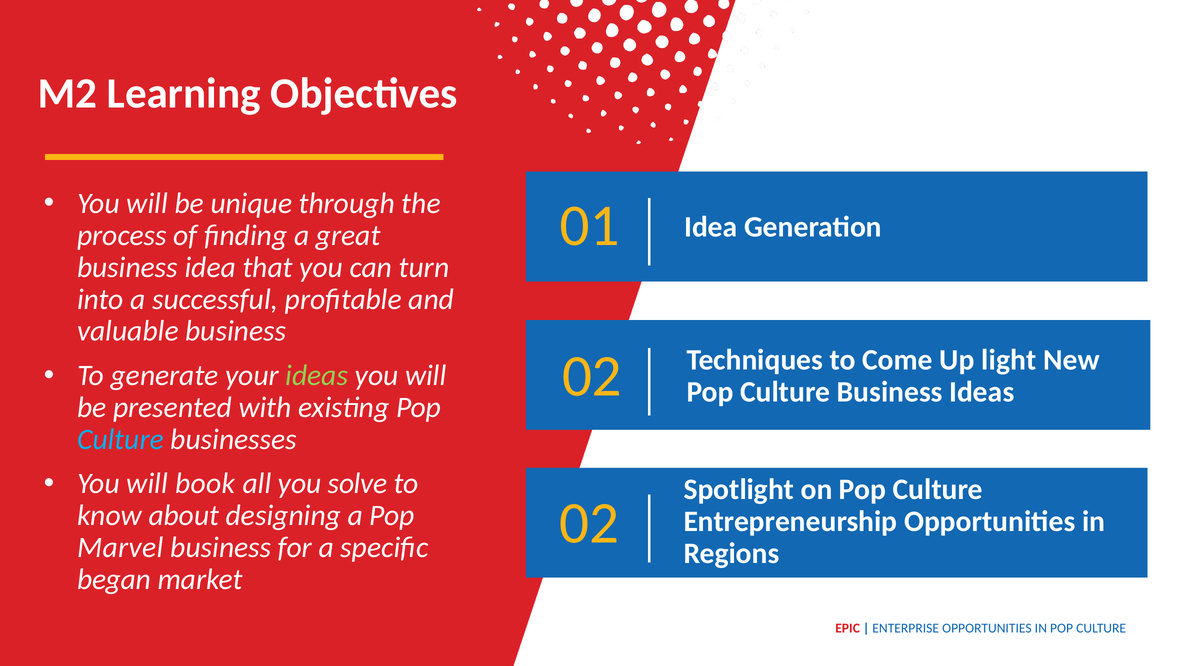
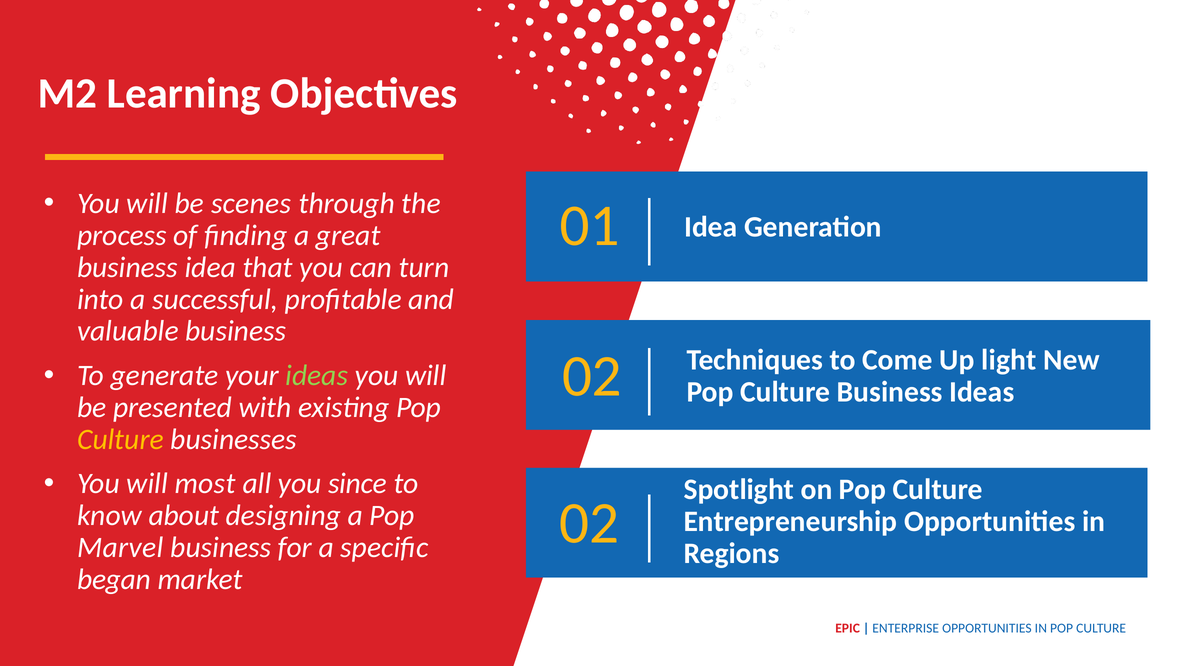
unique: unique -> scenes (251, 203)
Culture colour: light blue -> yellow (120, 439)
book: book -> most (205, 483)
solve: solve -> since (358, 483)
